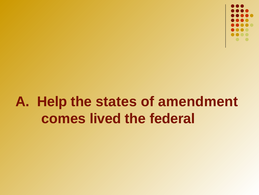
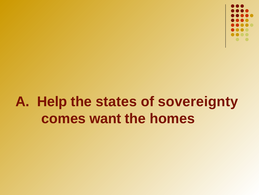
amendment: amendment -> sovereignty (198, 101)
lived: lived -> want (105, 118)
federal: federal -> homes (172, 118)
